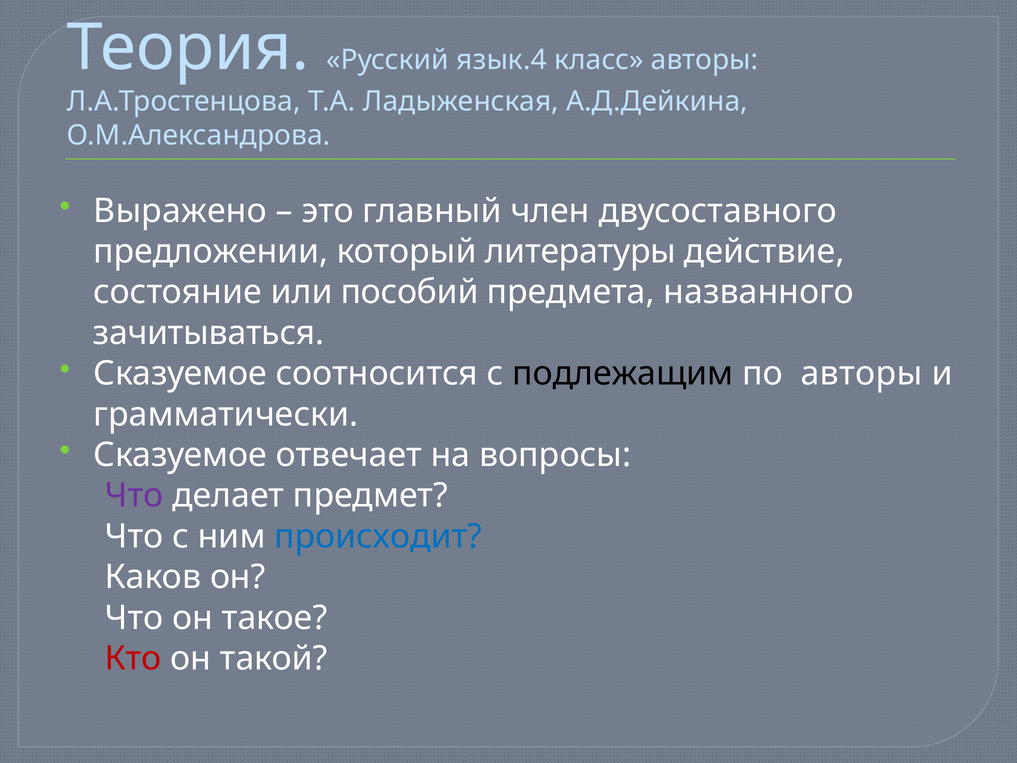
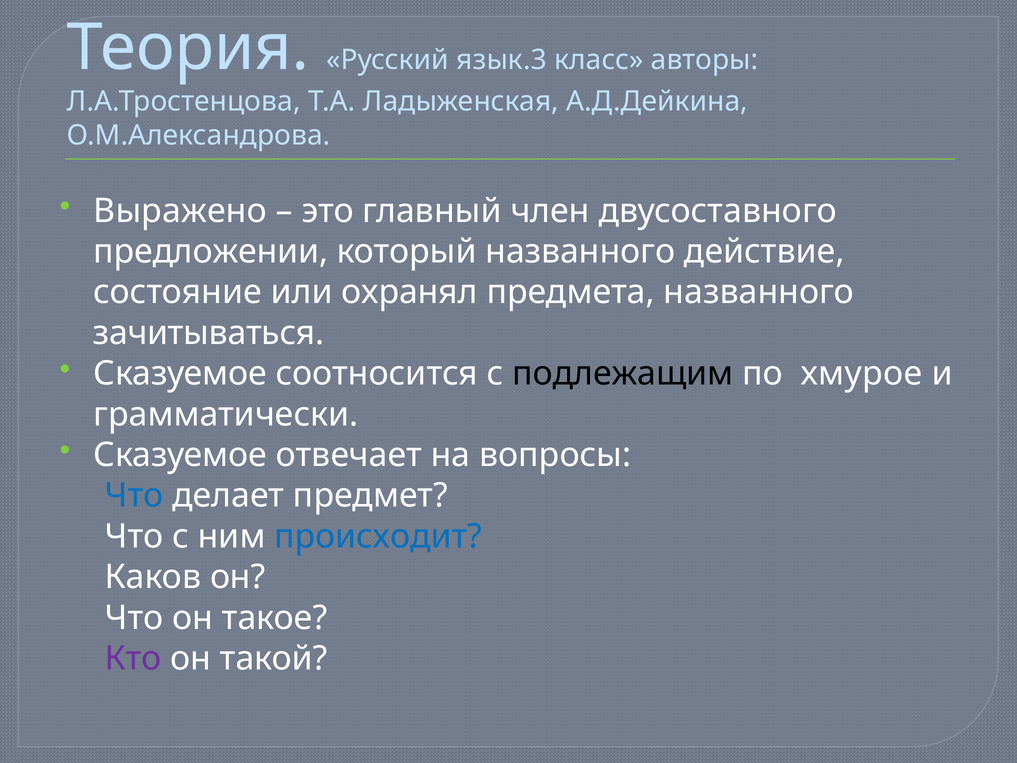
язык.4: язык.4 -> язык.3 (502, 60)
который литературы: литературы -> названного (580, 252)
пособий: пособий -> охранял (410, 292)
по авторы: авторы -> хмурое (862, 374)
Что colour: purple -> blue (134, 496)
Кто colour: red -> purple (133, 658)
